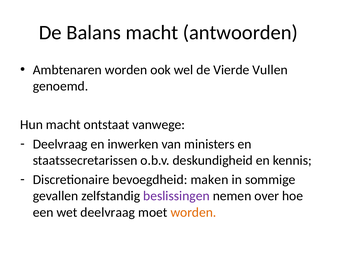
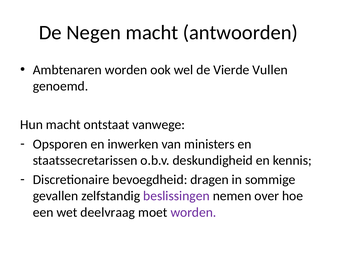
Balans: Balans -> Negen (94, 33)
Deelvraag: Deelvraag -> Opsporen (60, 144)
maken: maken -> dragen (210, 180)
worden colour: orange -> purple (193, 212)
